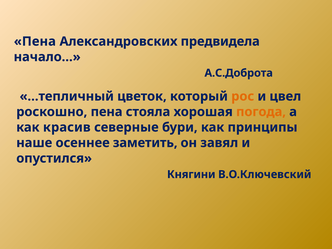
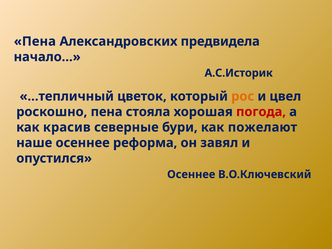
А.С.Доброта: А.С.Доброта -> А.С.Историк (239, 73)
погода colour: orange -> red (261, 112)
принципы: принципы -> пожелают (262, 127)
заметить: заметить -> реформа (145, 143)
Княгини: Княгини -> Осеннее (191, 174)
